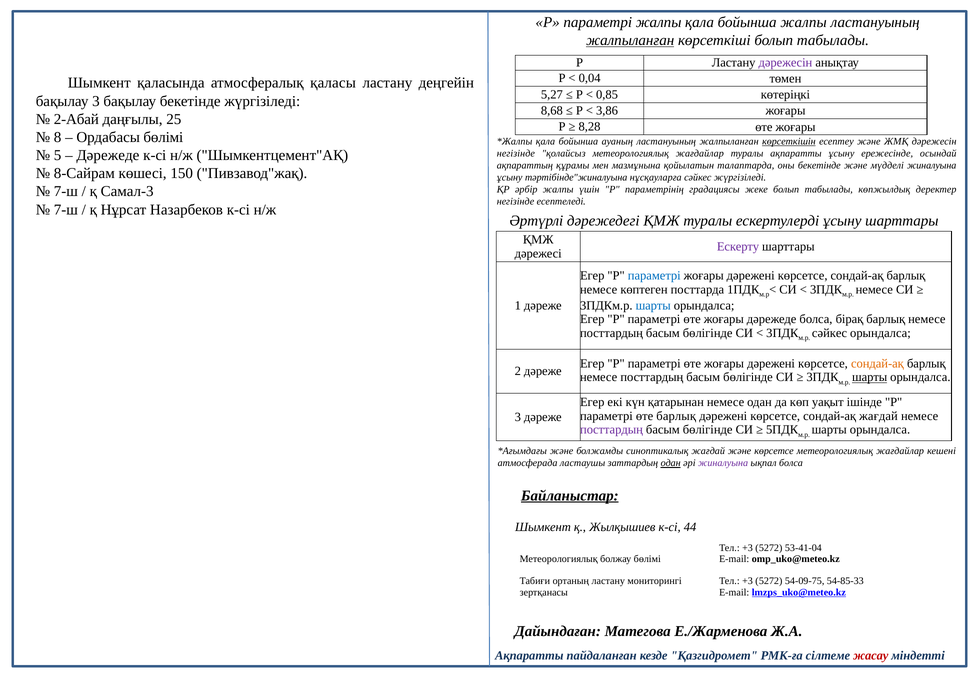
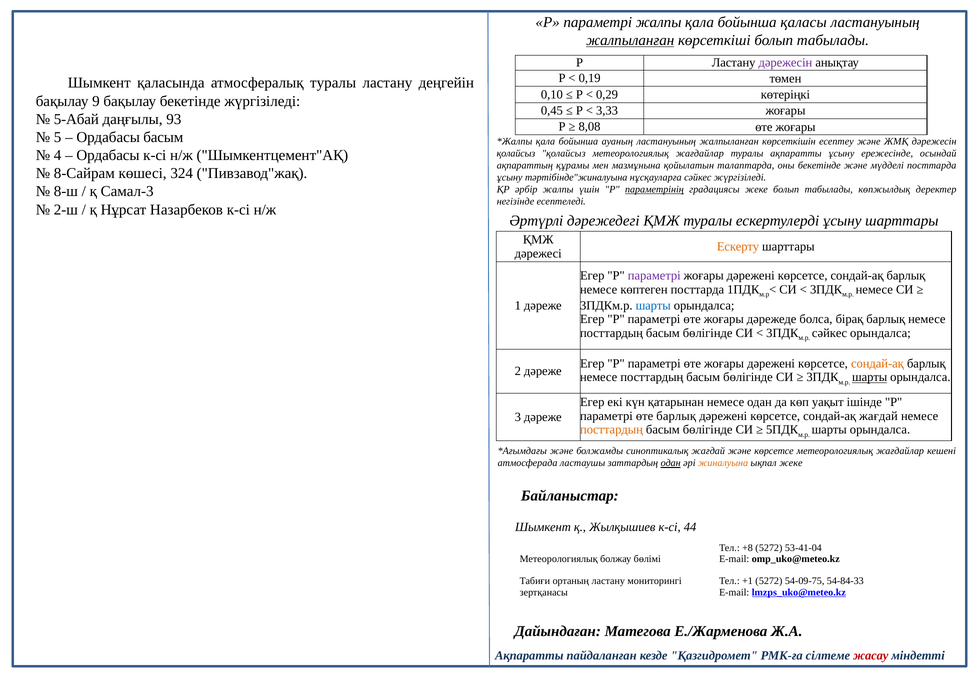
бойынша жалпы: жалпы -> қаласы (804, 22)
0,04: 0,04 -> 0,19 (590, 78)
атмосфералық қаласы: қаласы -> туралы (333, 83)
5,27: 5,27 -> 0,10 (552, 94)
0,85: 0,85 -> 0,29 (607, 94)
бақылау 3: 3 -> 9 (96, 101)
8,68: 8,68 -> 0,45 (552, 110)
3,86: 3,86 -> 3,33 (607, 110)
2-Абай: 2-Абай -> 5-Абай (76, 119)
25: 25 -> 93 (174, 119)
8,28: 8,28 -> 8,08 (590, 127)
8: 8 -> 5 (58, 137)
Ордабасы бөлімі: бөлімі -> басым (163, 137)
көрсеткішін underline: present -> none (789, 141)
5: 5 -> 4 (58, 155)
Дәрежеде: Дәрежеде -> Ордабасы (108, 155)
негізінде: негізінде -> қолайсыз (516, 153)
мүдделі жиналуына: жиналуына -> посттарда (932, 165)
150: 150 -> 324 (182, 173)
7-ш: 7-ш -> 8-ш (66, 191)
параметрінің underline: none -> present (654, 189)
7-ш: 7-ш -> 2-ш (66, 209)
Ескерту colour: purple -> orange (738, 246)
параметрі colour: blue -> purple (654, 276)
посттардың colour: purple -> orange (611, 430)
жиналуына colour: purple -> orange (723, 463)
ықпал болса: болса -> жеке (791, 463)
Байланыстар underline: present -> none (570, 495)
+3: +3 -> +8 (747, 548)
+3: +3 -> +1 (747, 581)
54-85-33: 54-85-33 -> 54-84-33 (845, 581)
